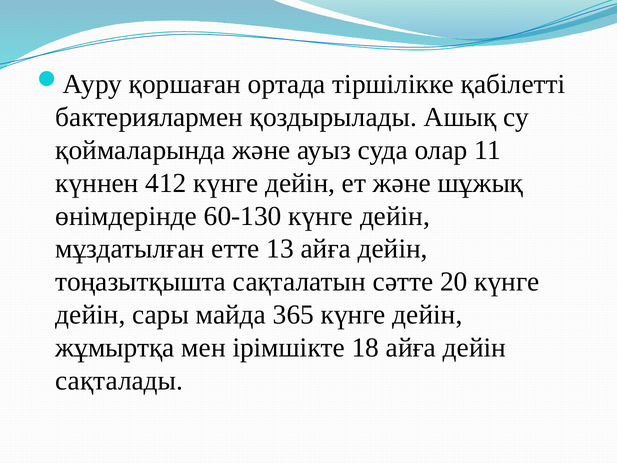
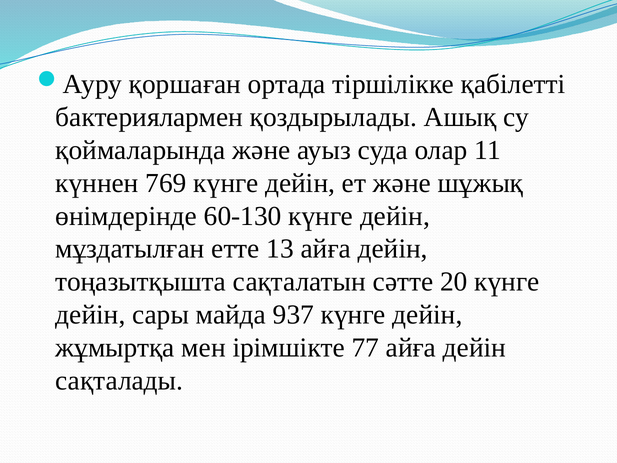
412: 412 -> 769 (166, 183)
365: 365 -> 937 (293, 315)
18: 18 -> 77 (365, 348)
